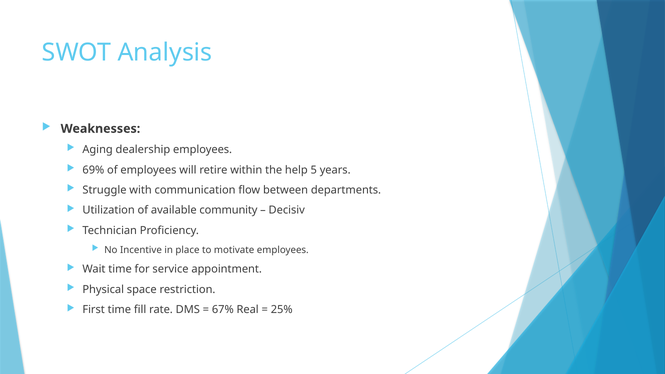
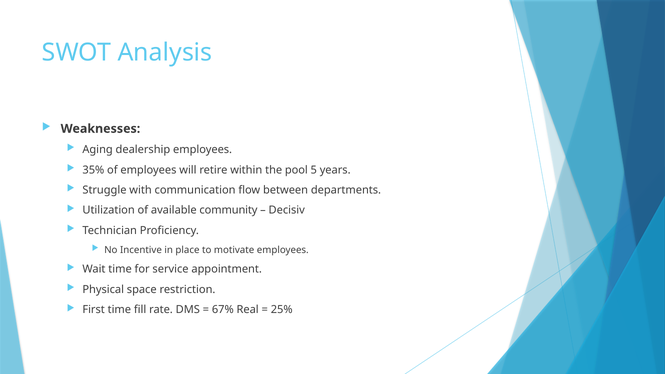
69%: 69% -> 35% (93, 170)
help: help -> pool (296, 170)
